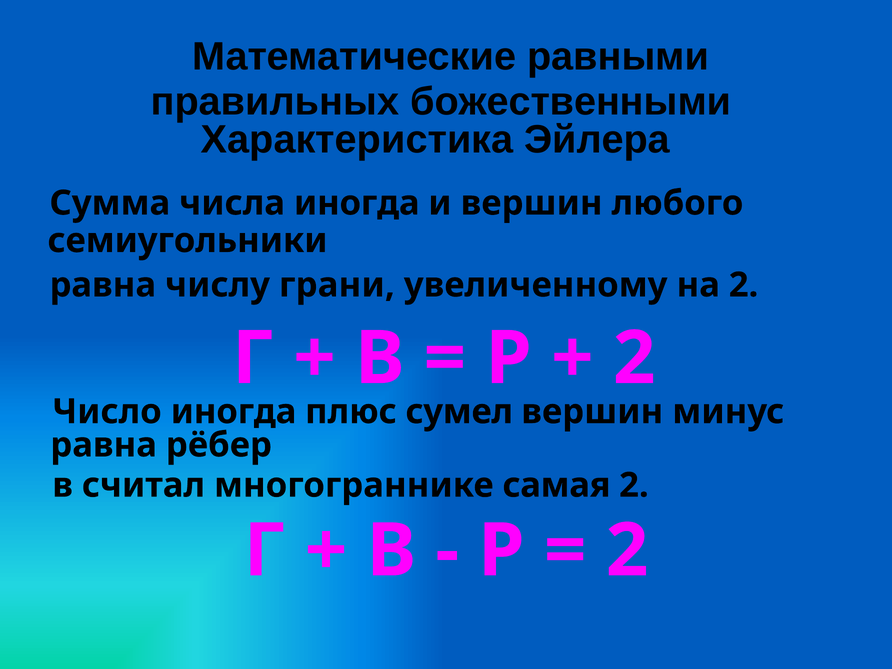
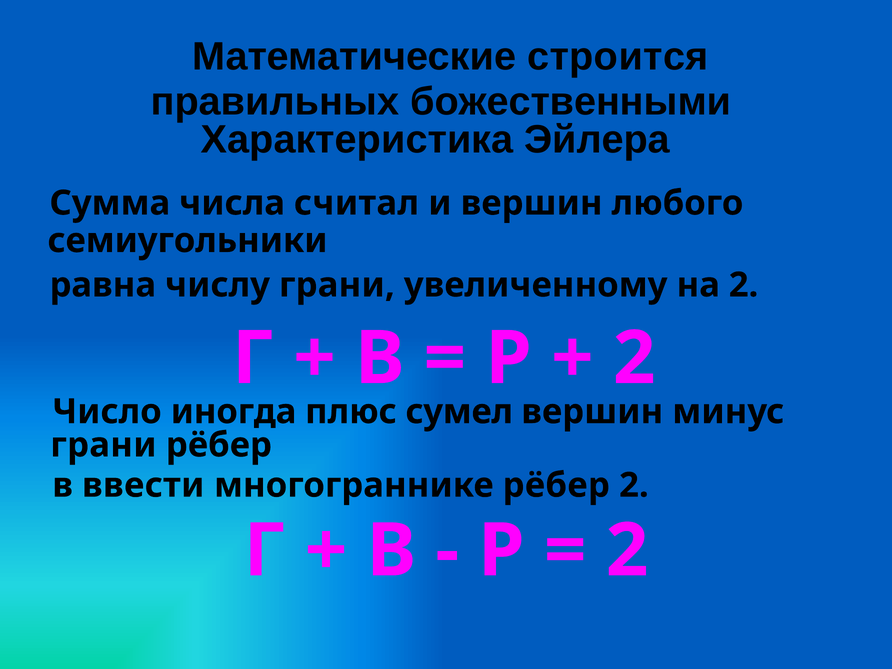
равными: равными -> строится (618, 57)
числа иногда: иногда -> считал (356, 203)
равна: равна -> грани (103, 445)
считал: считал -> ввести (143, 485)
многограннике самая: самая -> рёбер (556, 485)
